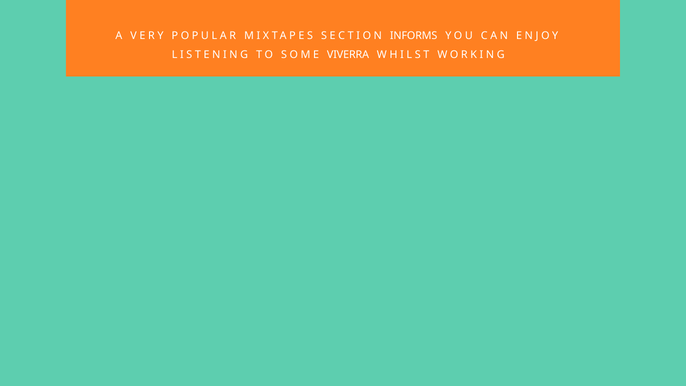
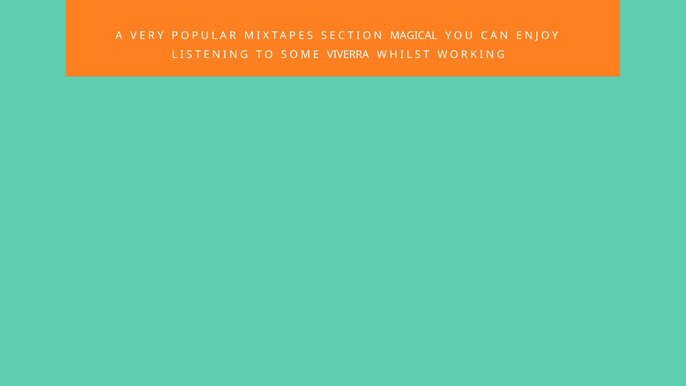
INFORMS: INFORMS -> MAGICAL (414, 36)
